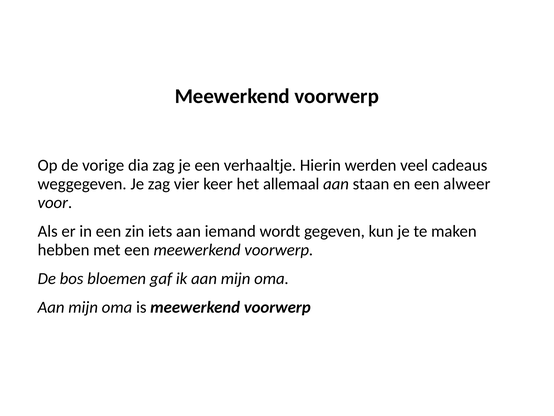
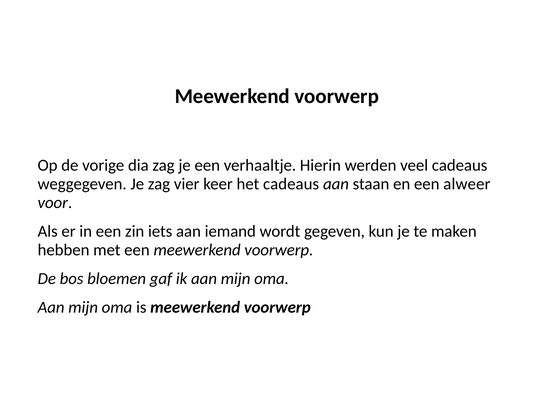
het allemaal: allemaal -> cadeaus (291, 184)
